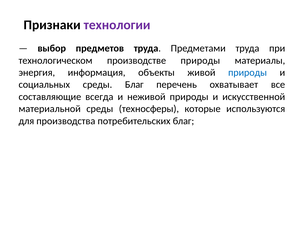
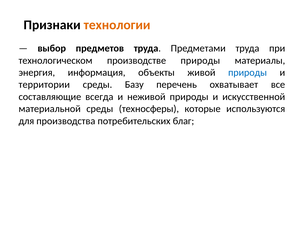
технологии colour: purple -> orange (117, 25)
социальных: социальных -> территории (44, 85)
среды Благ: Благ -> Базу (134, 85)
